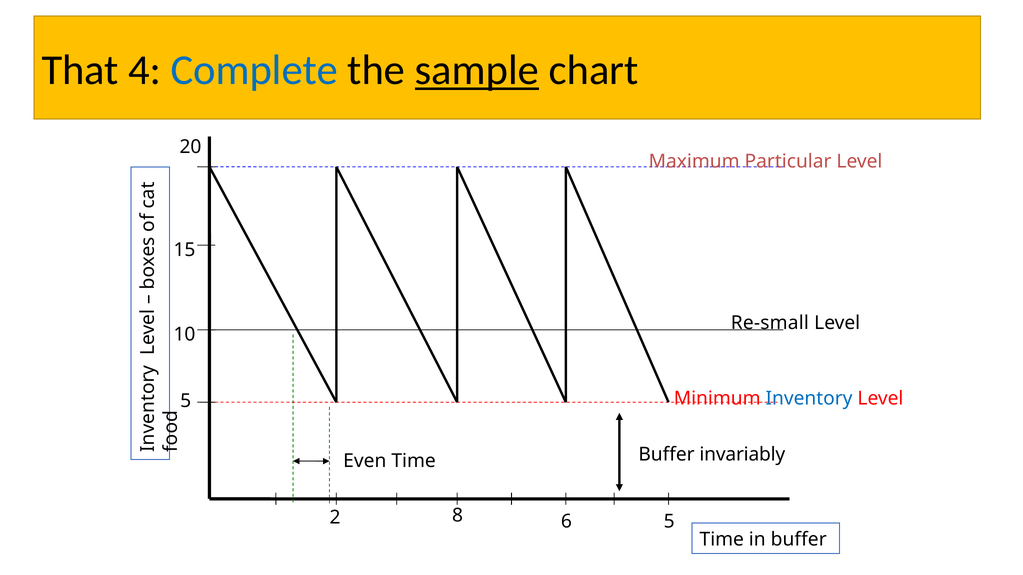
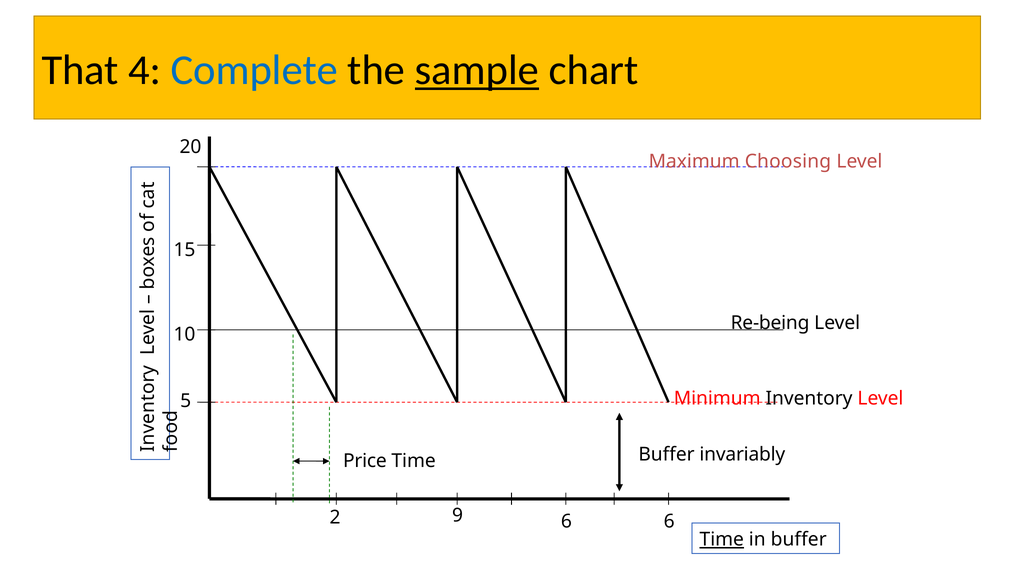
Particular: Particular -> Choosing (788, 161)
Re-small: Re-small -> Re-being (770, 323)
Inventory colour: blue -> black (809, 399)
Even: Even -> Price (365, 461)
8: 8 -> 9 (458, 516)
6 5: 5 -> 6 (669, 522)
Time underline: none -> present (722, 540)
